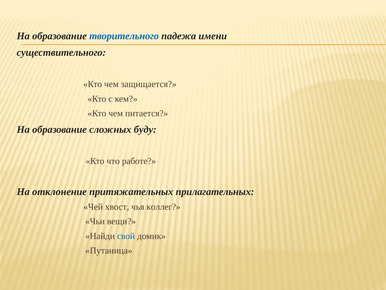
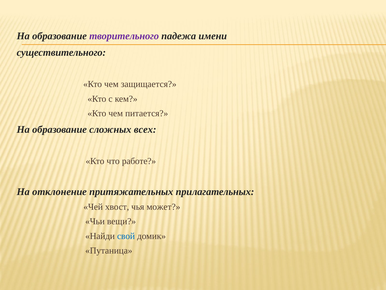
творительного colour: blue -> purple (124, 36)
буду: буду -> всех (145, 129)
коллег: коллег -> может (163, 207)
